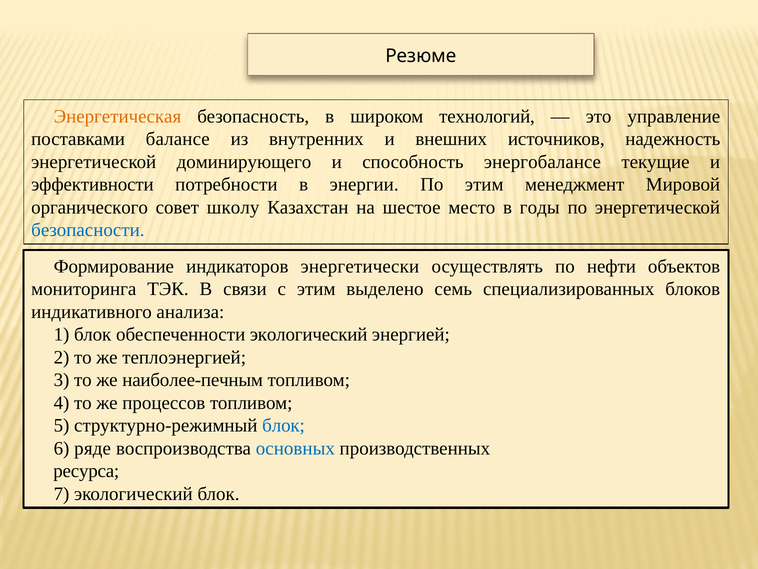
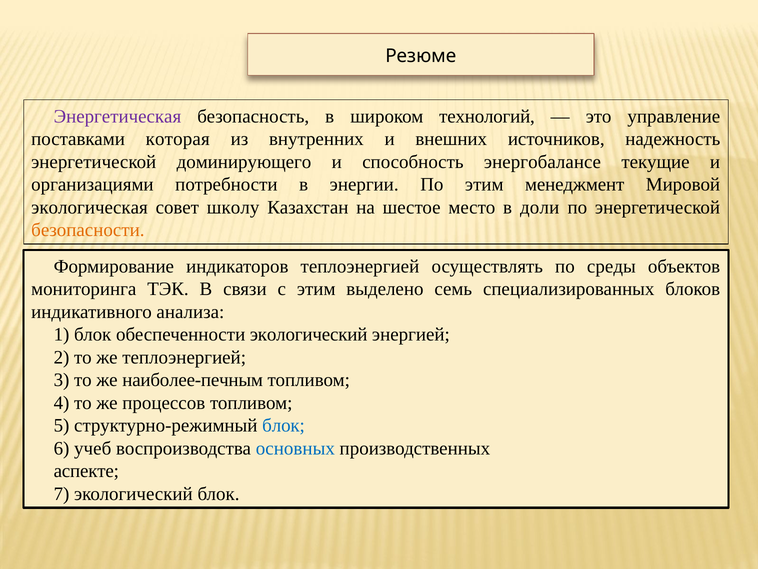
Энергетическая colour: orange -> purple (117, 116)
балансе: балансе -> которая (178, 139)
эффективности: эффективности -> организациями (92, 184)
органического: органического -> экологическая (90, 207)
годы: годы -> доли (540, 207)
безопасности colour: blue -> orange (88, 230)
индикаторов энергетически: энергетически -> теплоэнергией (360, 266)
нефти: нефти -> среды (611, 266)
ряде: ряде -> учеб (93, 448)
ресурса: ресурса -> аспекте (86, 471)
